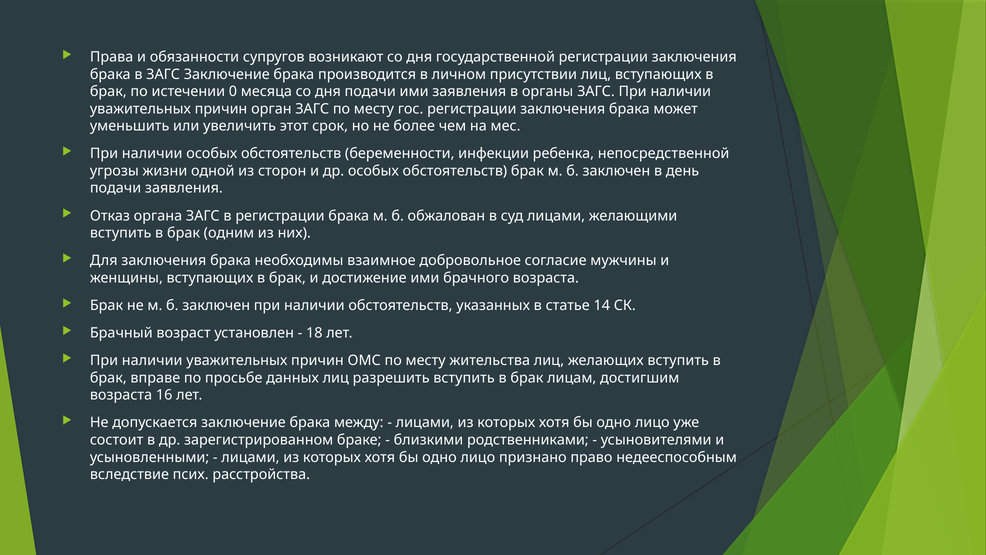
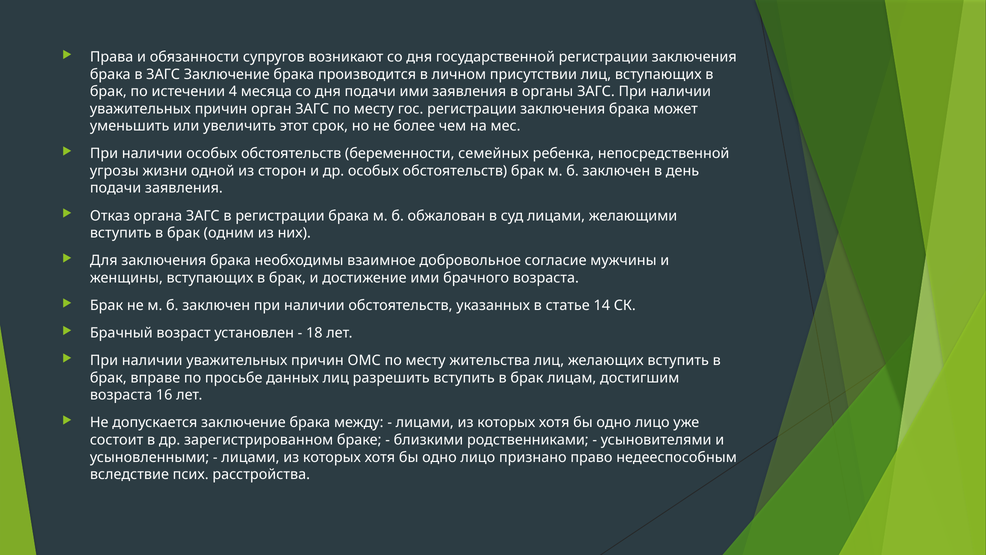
0: 0 -> 4 (233, 92)
инфекции: инфекции -> семейных (494, 154)
